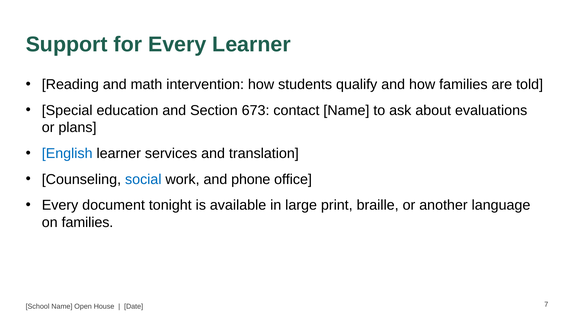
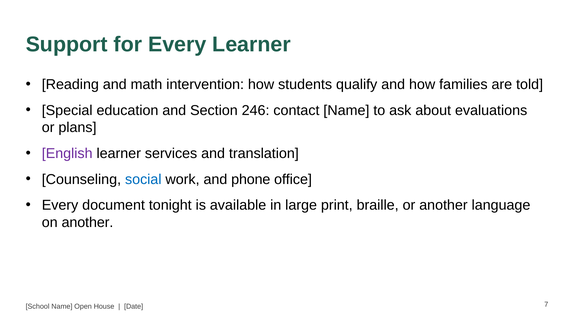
673: 673 -> 246 (256, 110)
English colour: blue -> purple (67, 154)
on families: families -> another (87, 223)
